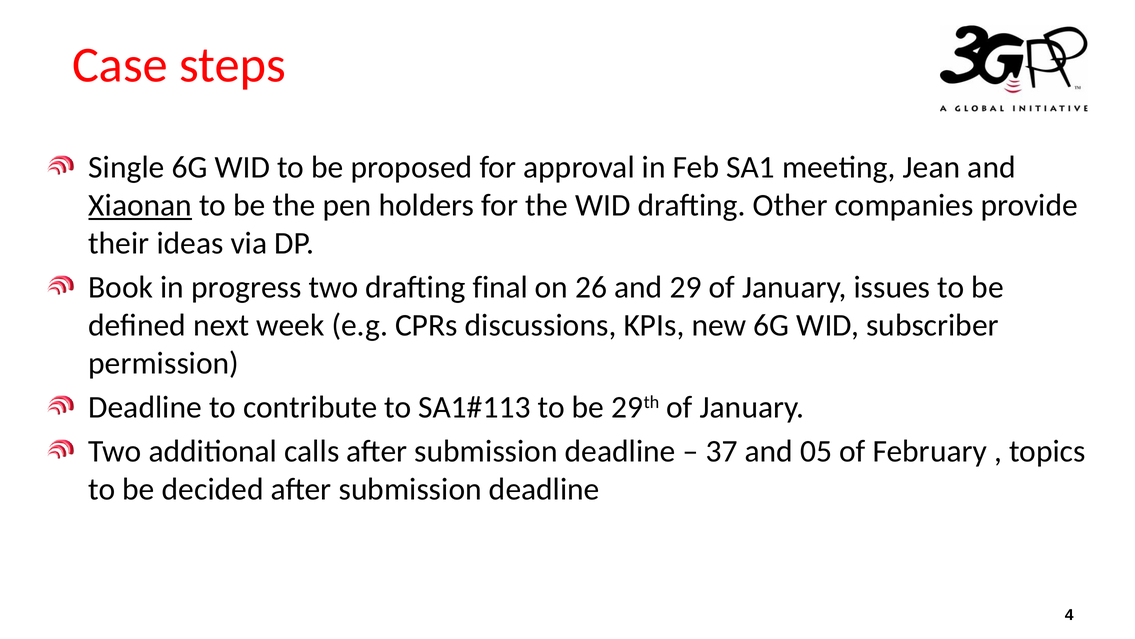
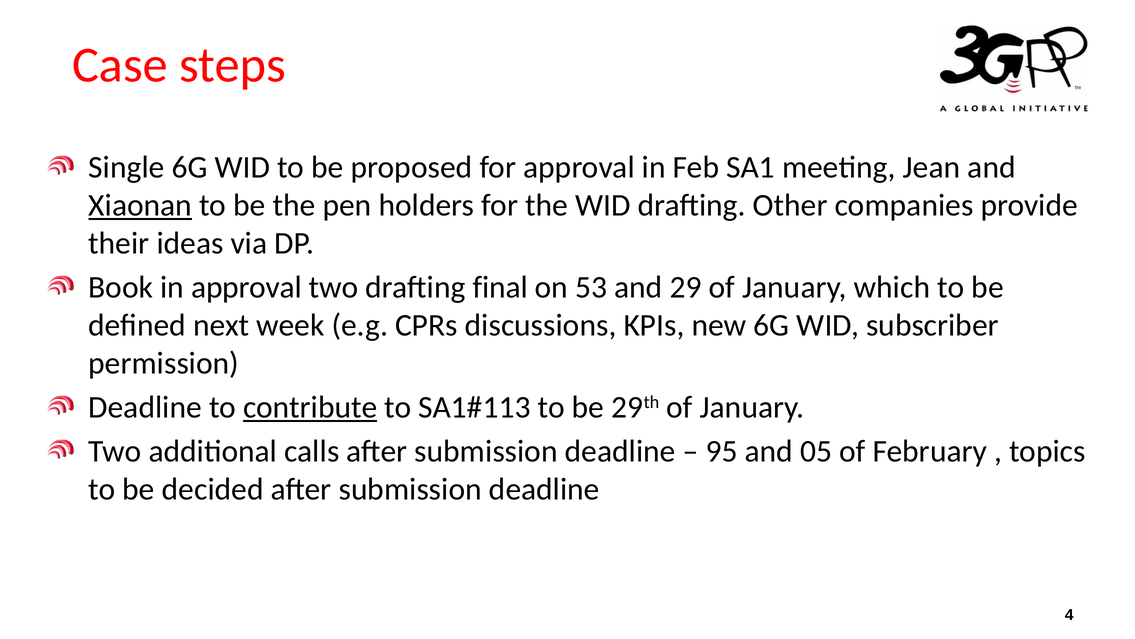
in progress: progress -> approval (247, 287)
26: 26 -> 53 (591, 287)
issues: issues -> which (892, 287)
contribute underline: none -> present (310, 407)
37: 37 -> 95 (722, 451)
